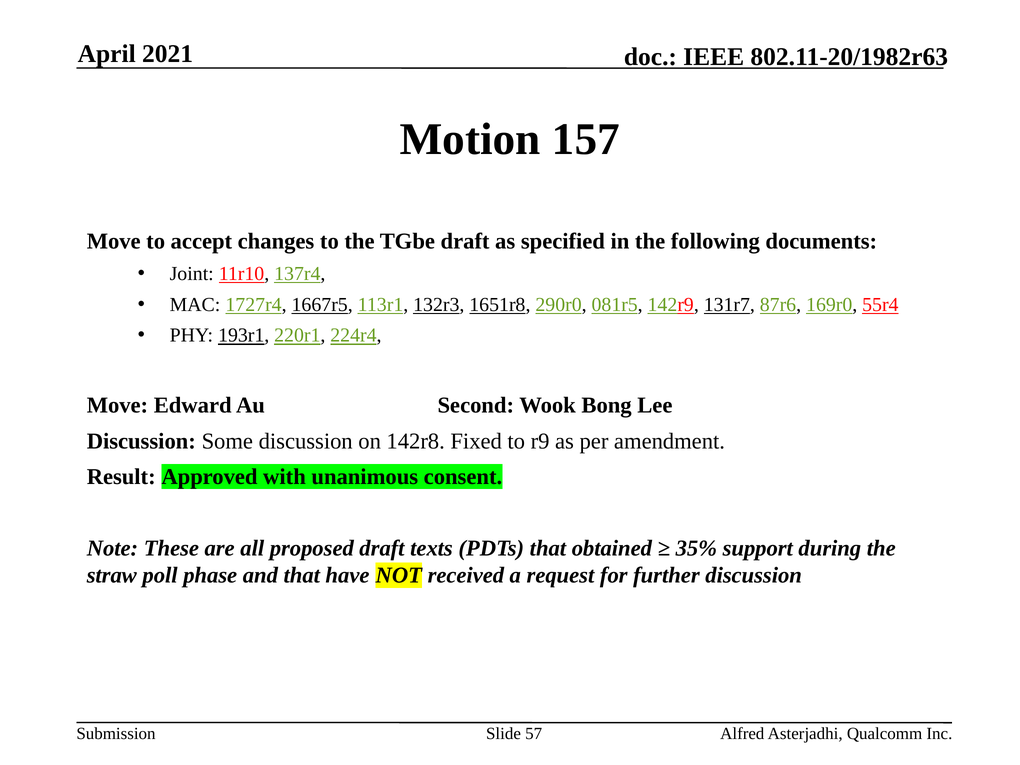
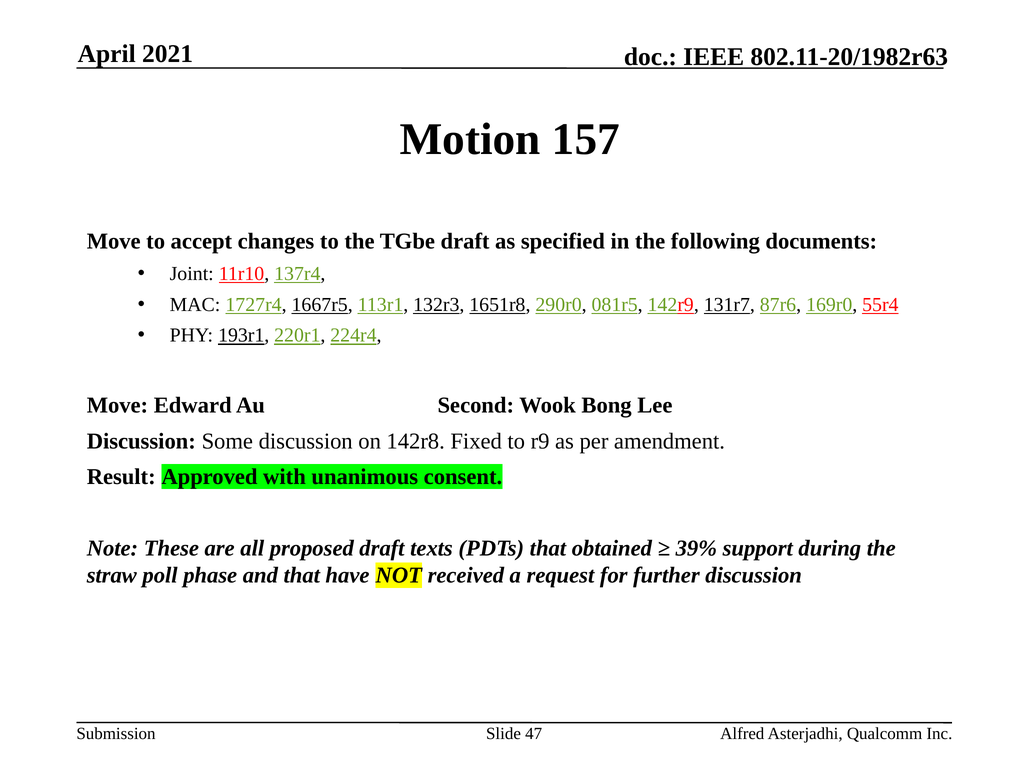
35%: 35% -> 39% (696, 548)
57: 57 -> 47 (534, 734)
